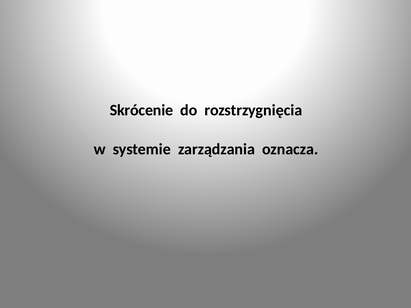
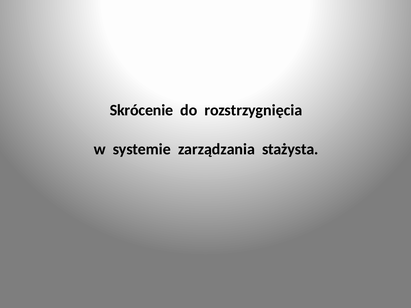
oznacza: oznacza -> stażysta (290, 149)
